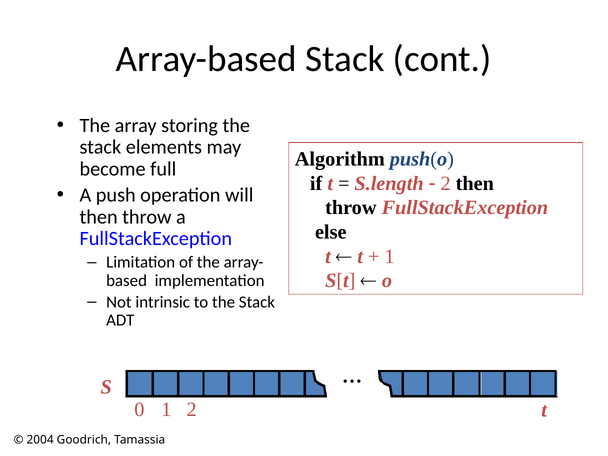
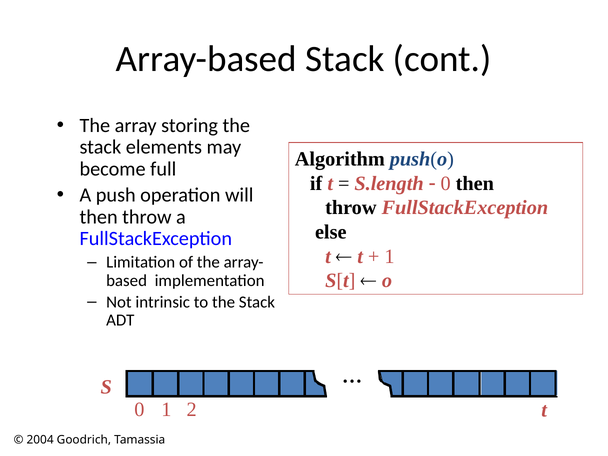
2: 2 -> 0 (446, 183)
